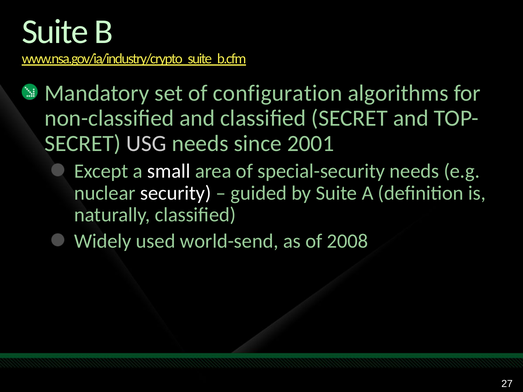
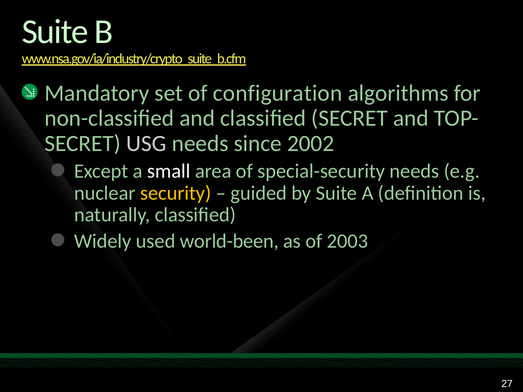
2001: 2001 -> 2002 (311, 143)
security colour: white -> yellow (176, 193)
world-send: world-send -> world-been (229, 241)
2008: 2008 -> 2003 (347, 241)
